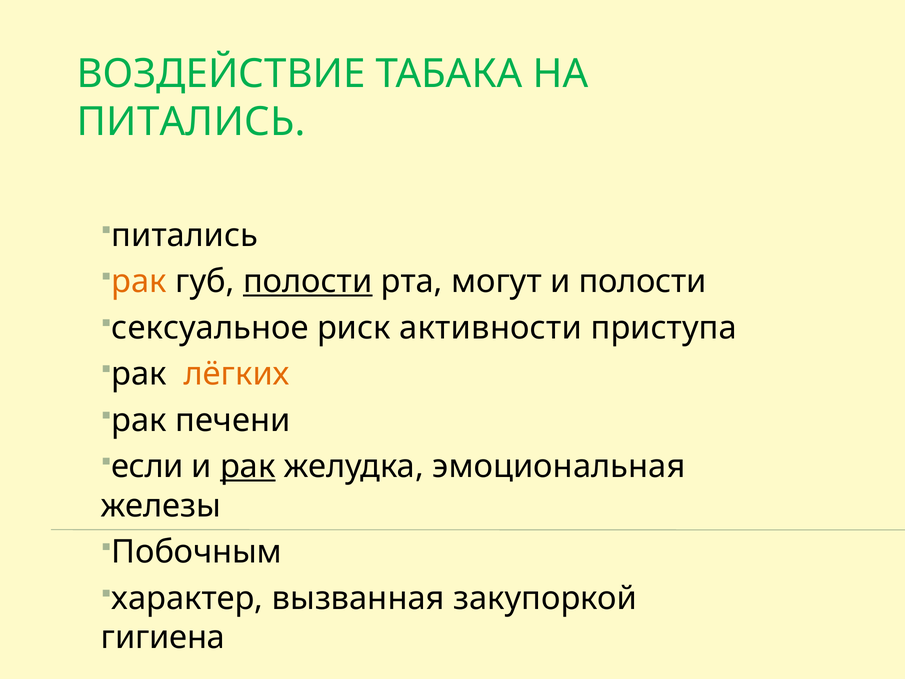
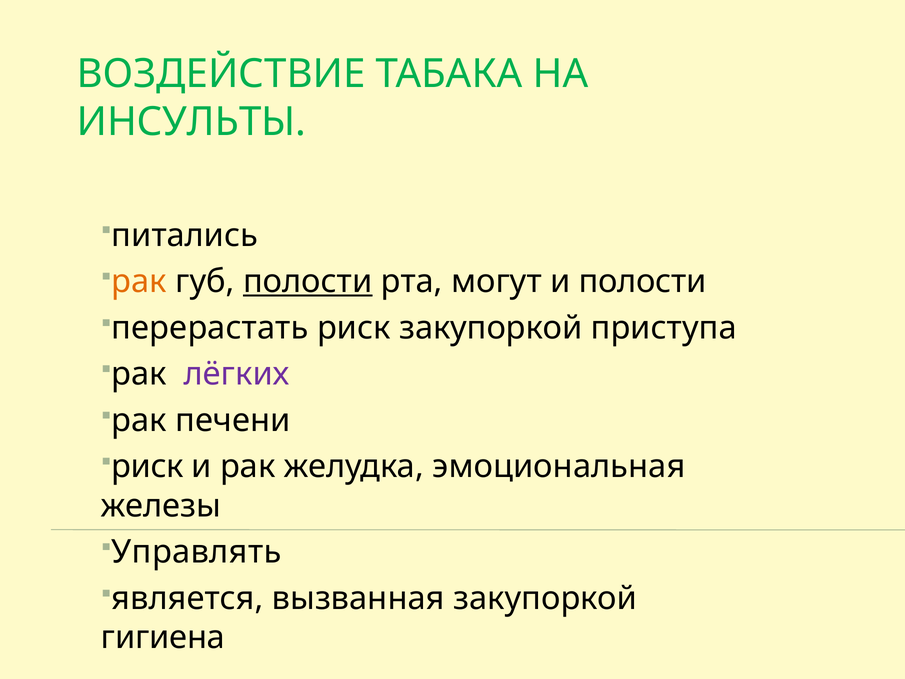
ПИТАЛИСЬ: ПИТАЛИСЬ -> ИНСУЛЬТЫ (191, 122)
сексуальное: сексуальное -> перерастать (210, 328)
риск активности: активности -> закупоркой (491, 328)
лёгких colour: orange -> purple (237, 374)
если: если -> риск (147, 466)
рак underline: present -> none (248, 466)
Побочным: Побочным -> Управлять (196, 552)
характер: характер -> является (187, 598)
